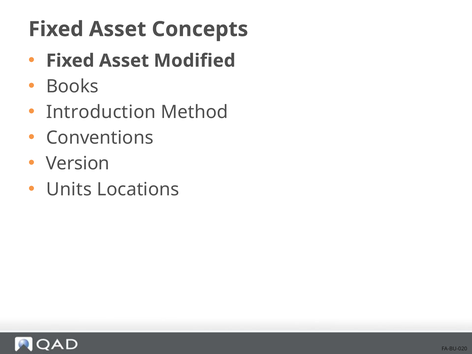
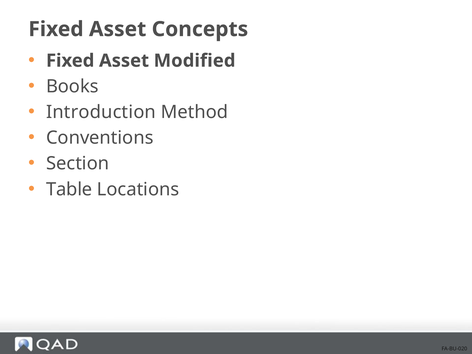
Version: Version -> Section (78, 164)
Units: Units -> Table (69, 189)
